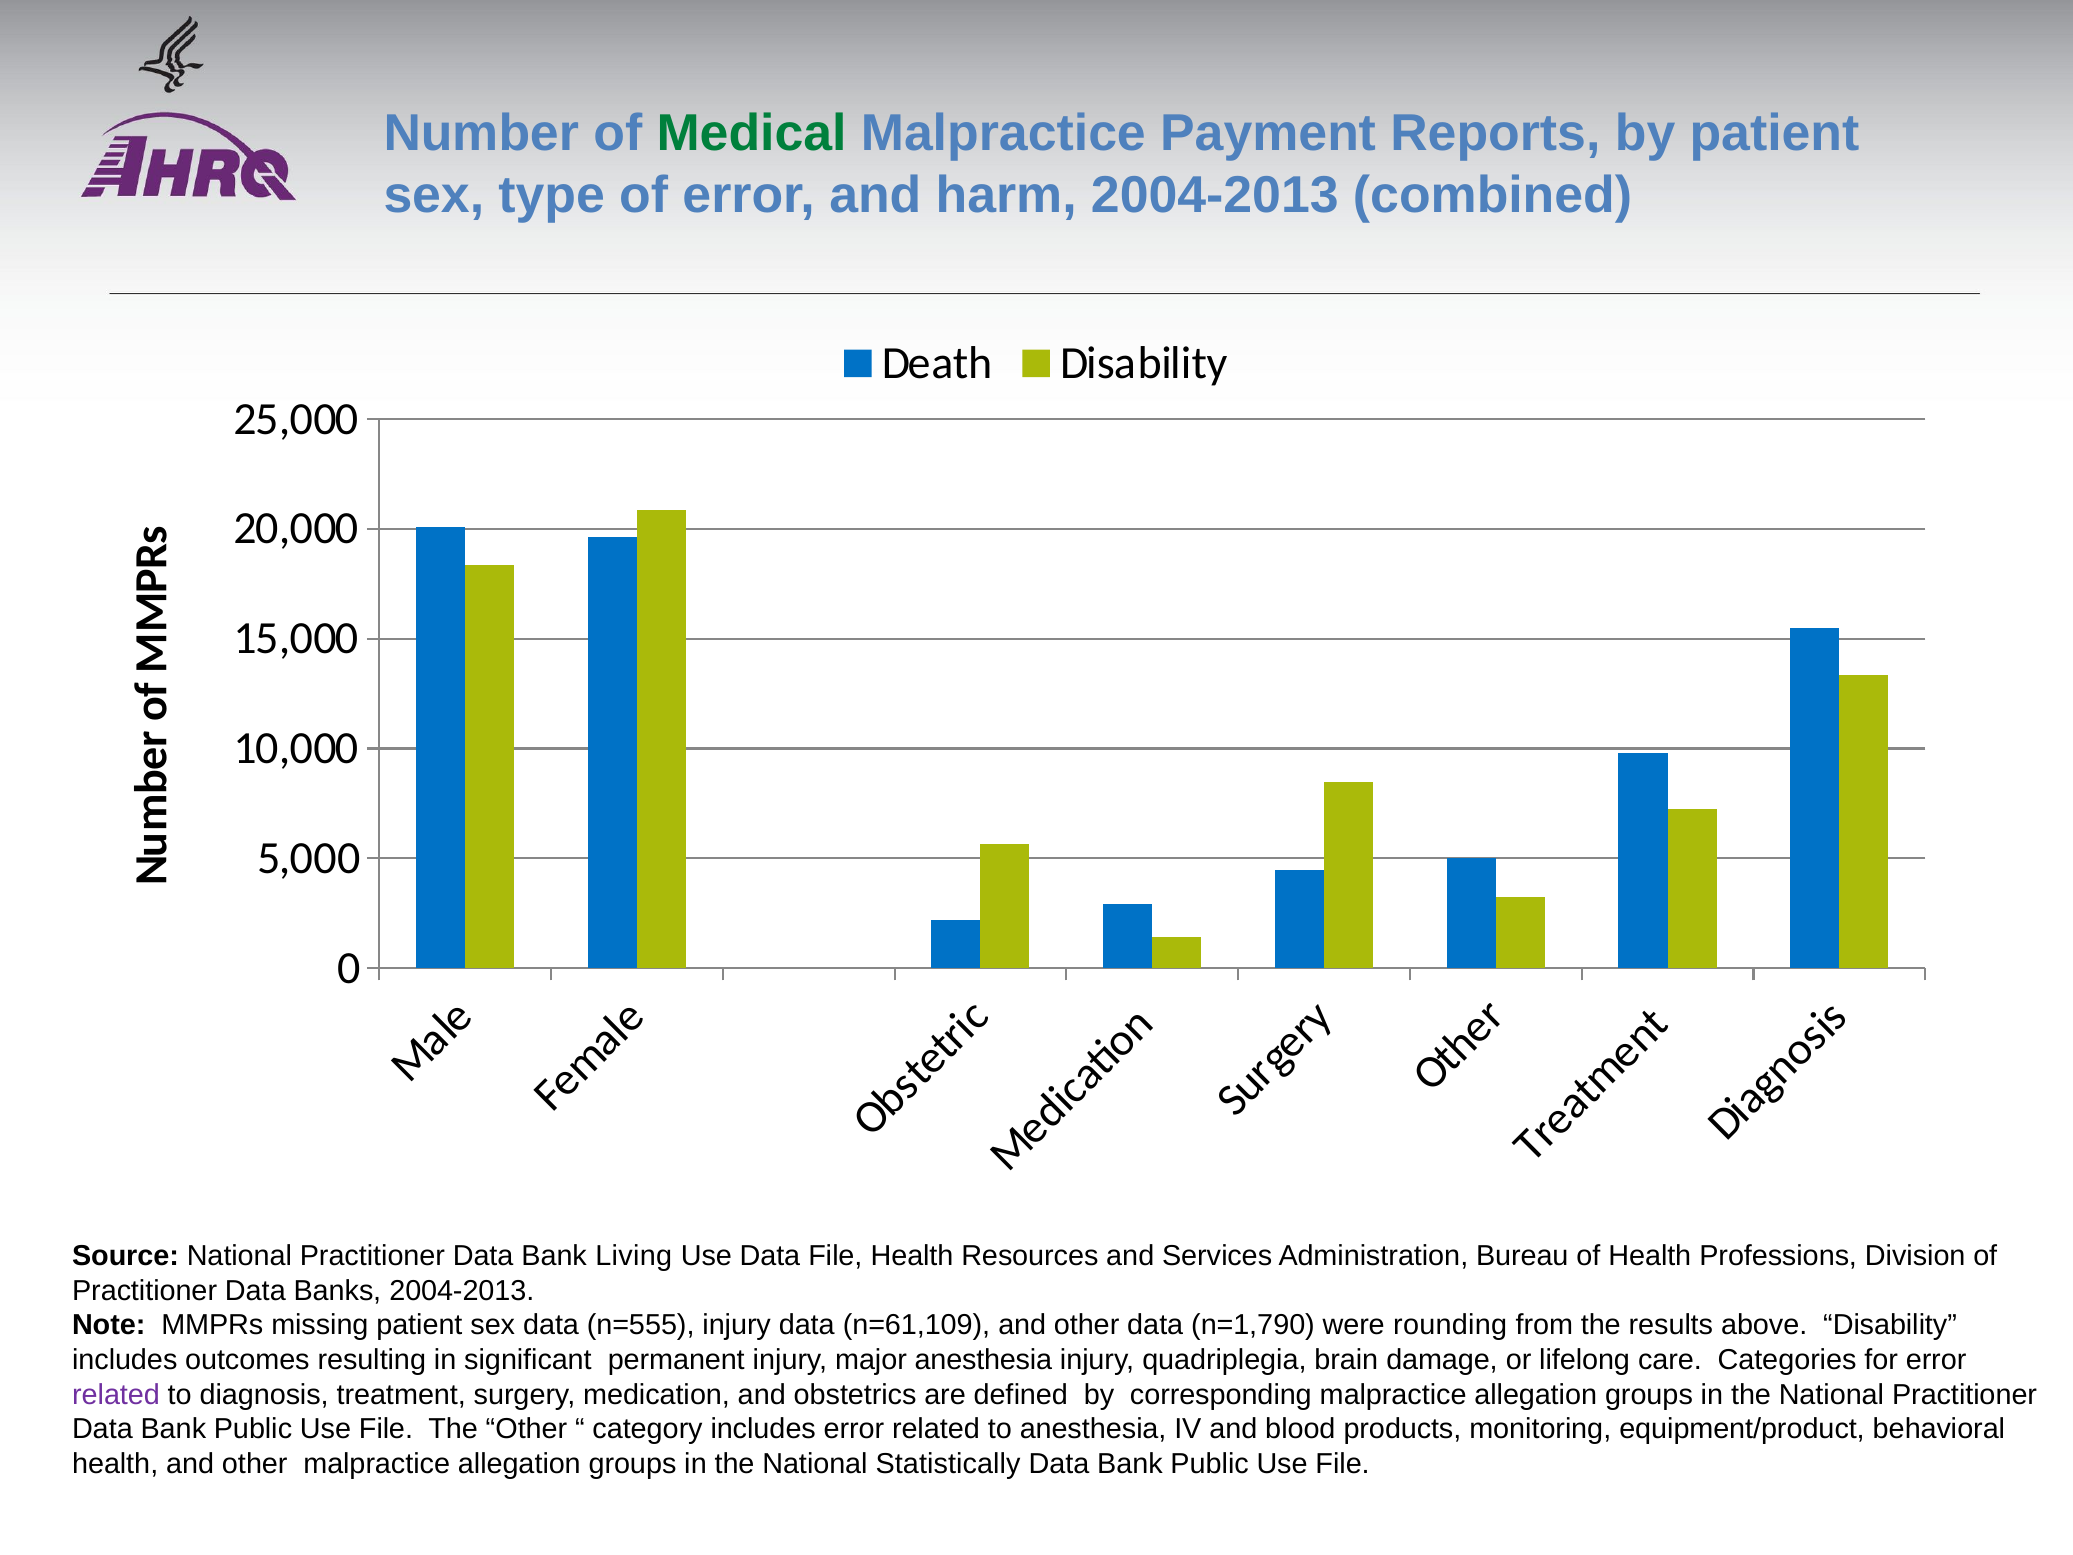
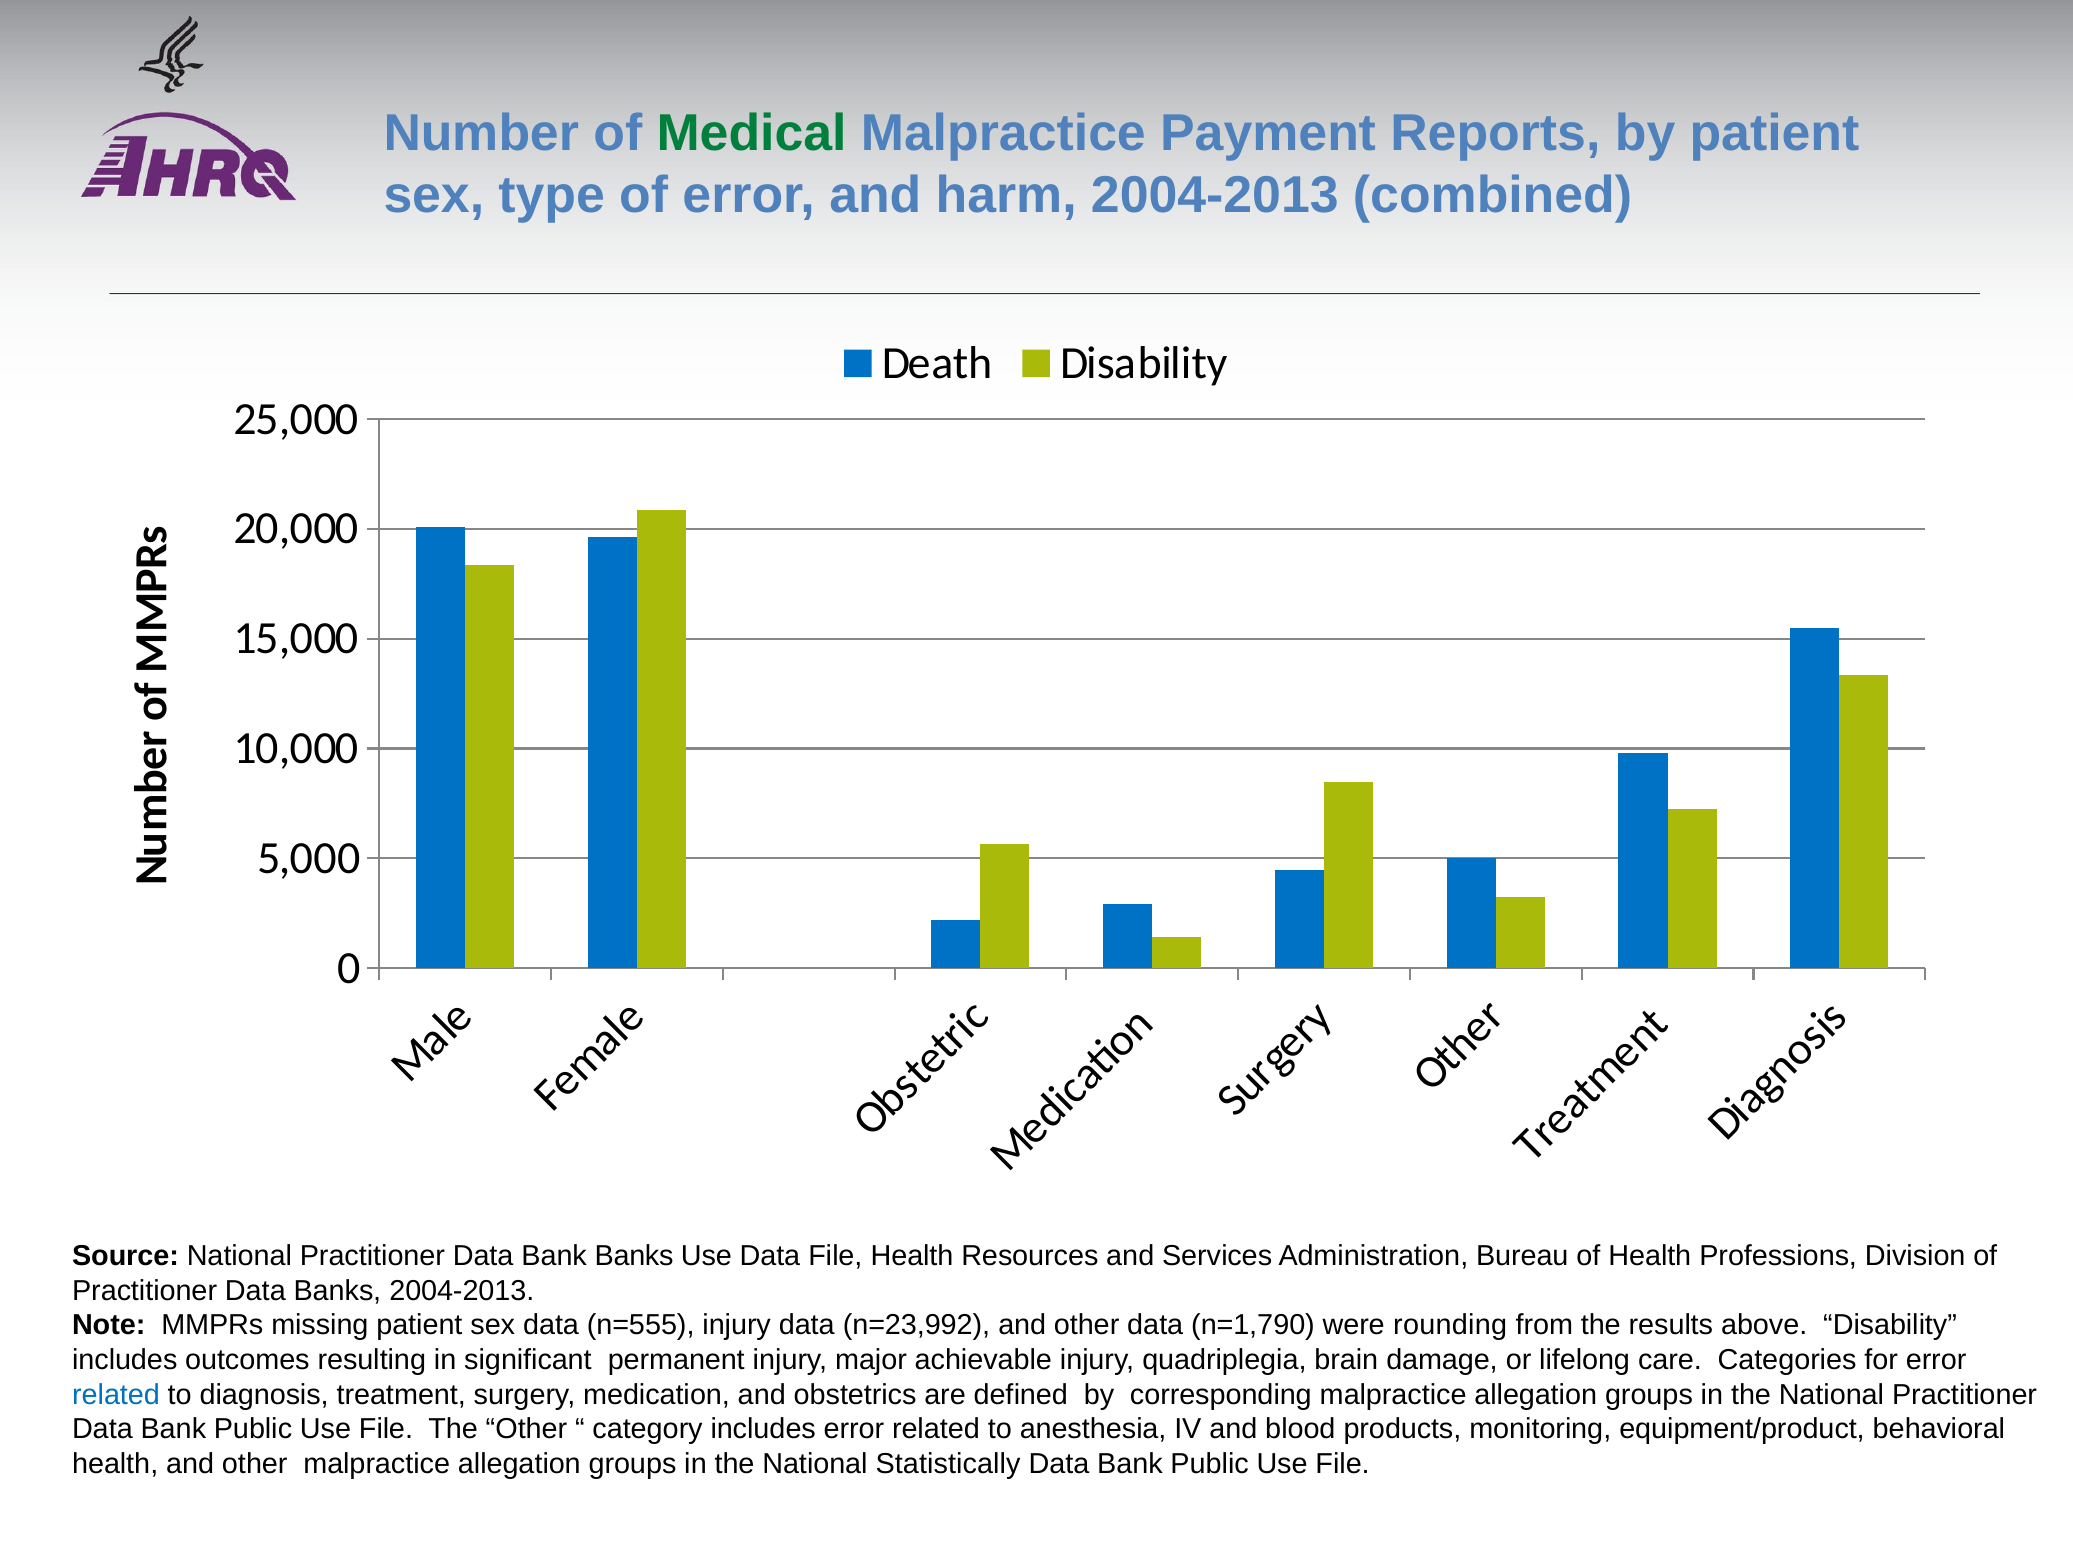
Bank Living: Living -> Banks (634, 1256)
n=61,109: n=61,109 -> n=23,992 (916, 1325)
major anesthesia: anesthesia -> achievable (983, 1360)
related colour: purple -> blue (116, 1394)
